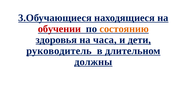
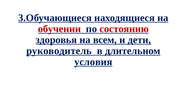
состоянию colour: orange -> red (124, 29)
часа: часа -> всем (105, 40)
должны: должны -> условия (93, 62)
